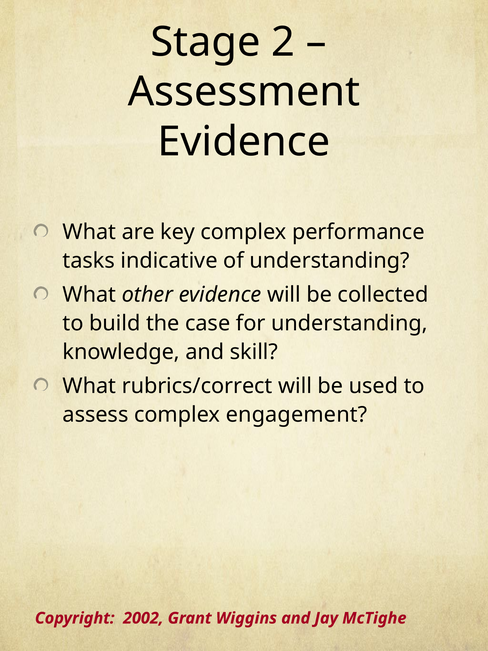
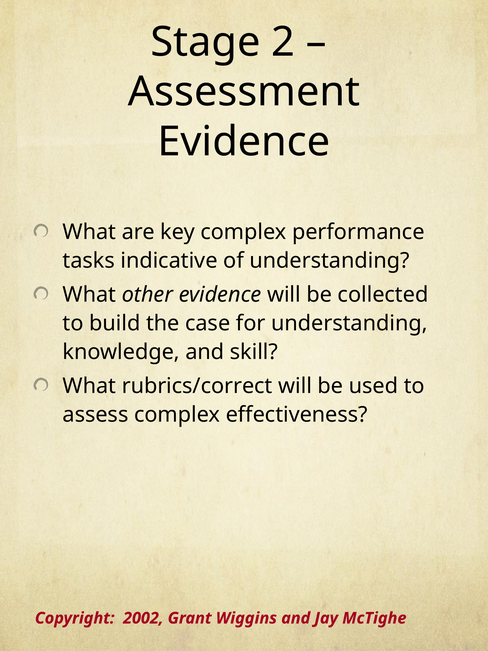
engagement: engagement -> effectiveness (297, 414)
